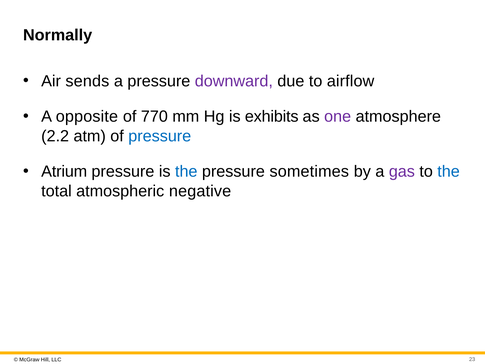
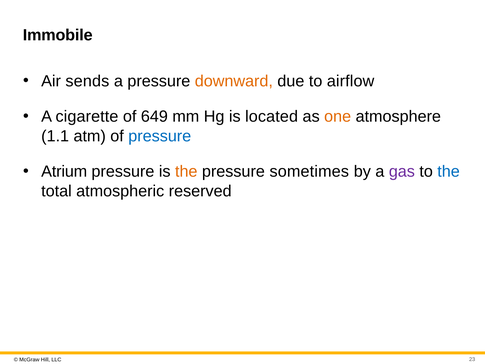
Normally: Normally -> Immobile (58, 35)
downward colour: purple -> orange (234, 81)
opposite: opposite -> cigarette (87, 117)
770: 770 -> 649 (154, 117)
exhibits: exhibits -> located (272, 117)
one colour: purple -> orange (338, 117)
2.2: 2.2 -> 1.1 (55, 136)
the colour: blue -> orange (186, 171)
negative: negative -> reserved (200, 191)
